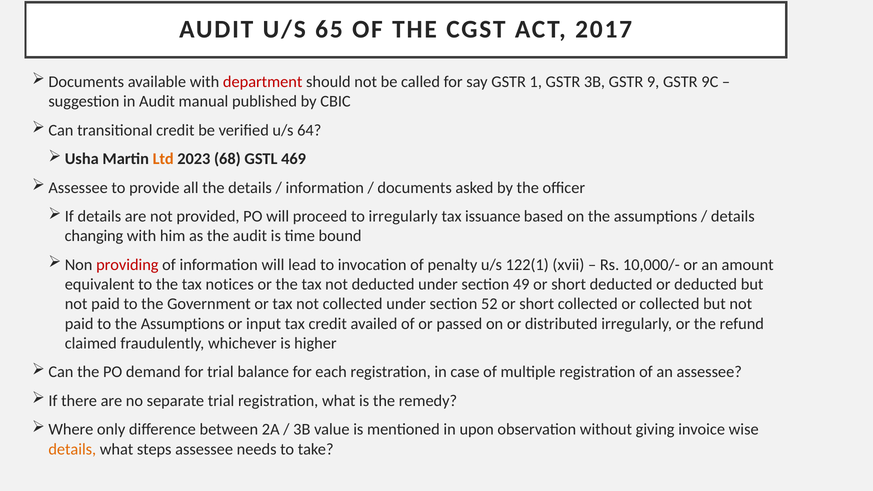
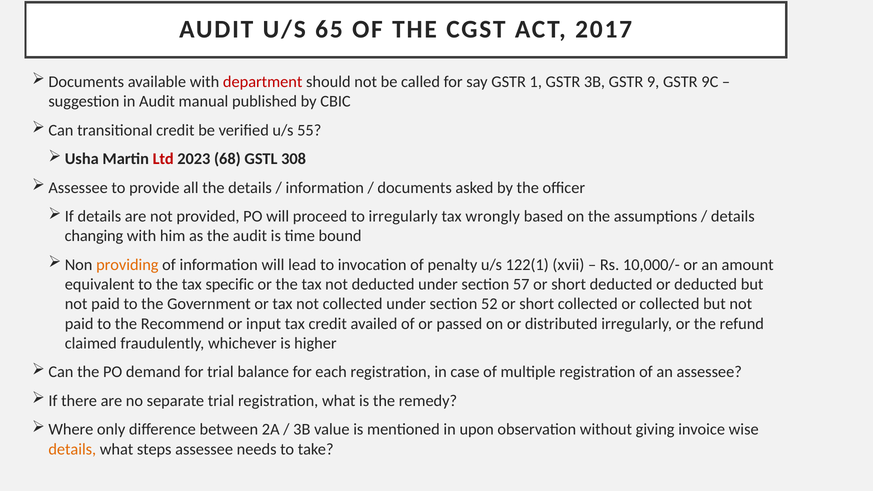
64: 64 -> 55 (309, 130)
Ltd colour: orange -> red (163, 159)
469: 469 -> 308 (294, 159)
issuance: issuance -> wrongly (493, 216)
providing colour: red -> orange (127, 265)
notices: notices -> specific (230, 284)
49: 49 -> 57 (521, 284)
to the Assumptions: Assumptions -> Recommend (183, 324)
